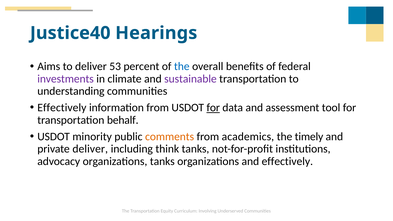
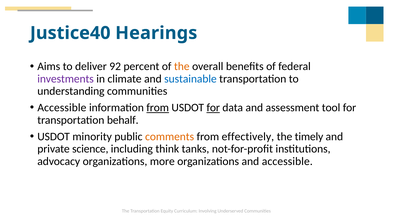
53: 53 -> 92 (115, 66)
the colour: blue -> orange (182, 66)
sustainable colour: purple -> blue (190, 79)
Effectively: Effectively -> Accessible (62, 108)
from underline: none -> present (158, 108)
academics: academics -> effectively (248, 137)
private deliver: deliver -> science (90, 149)
organizations tanks: tanks -> more (162, 161)
and effectively: effectively -> accessible (287, 161)
